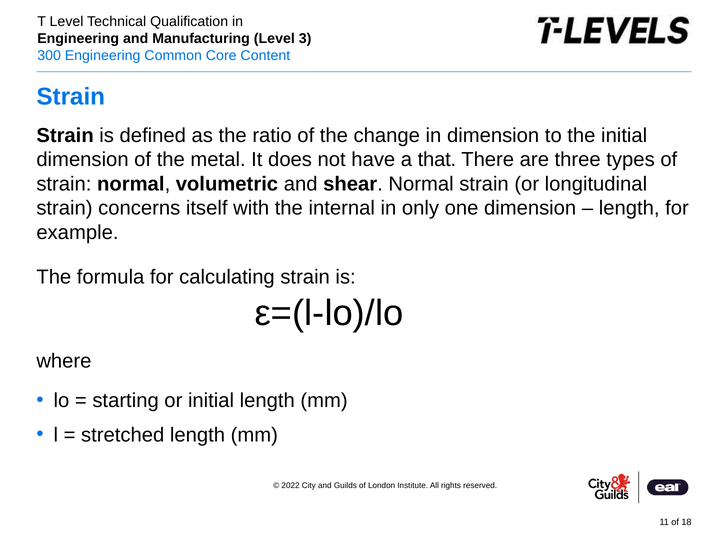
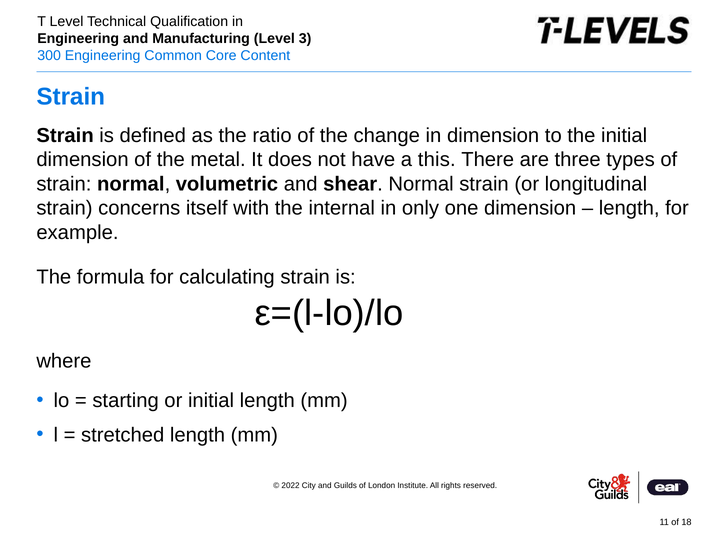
that: that -> this (437, 160)
